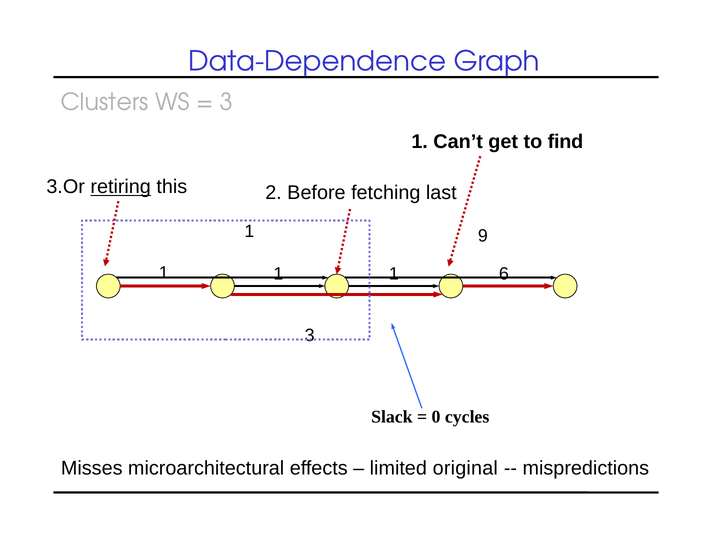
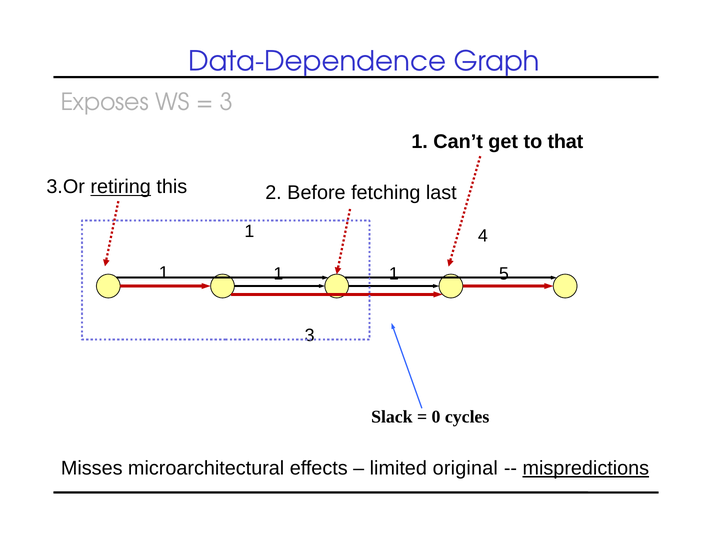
Clusters: Clusters -> Exposes (105, 103)
find: find -> that (565, 142)
9: 9 -> 4 (483, 236)
6: 6 -> 5 (504, 274)
mispredictions underline: none -> present (586, 468)
